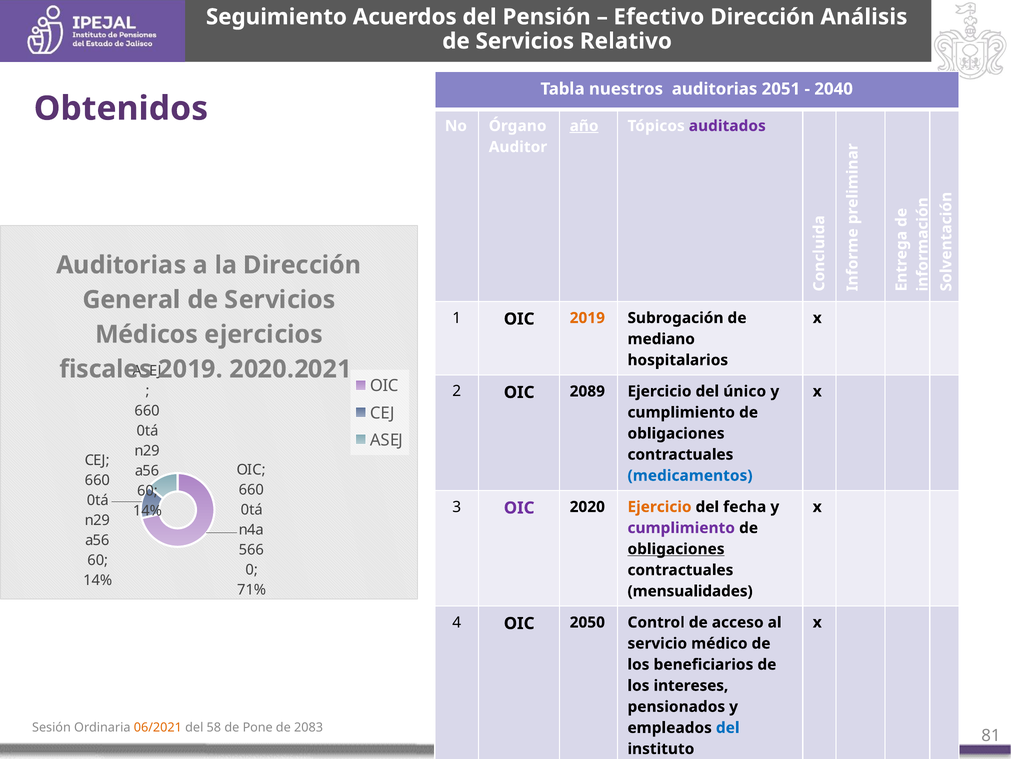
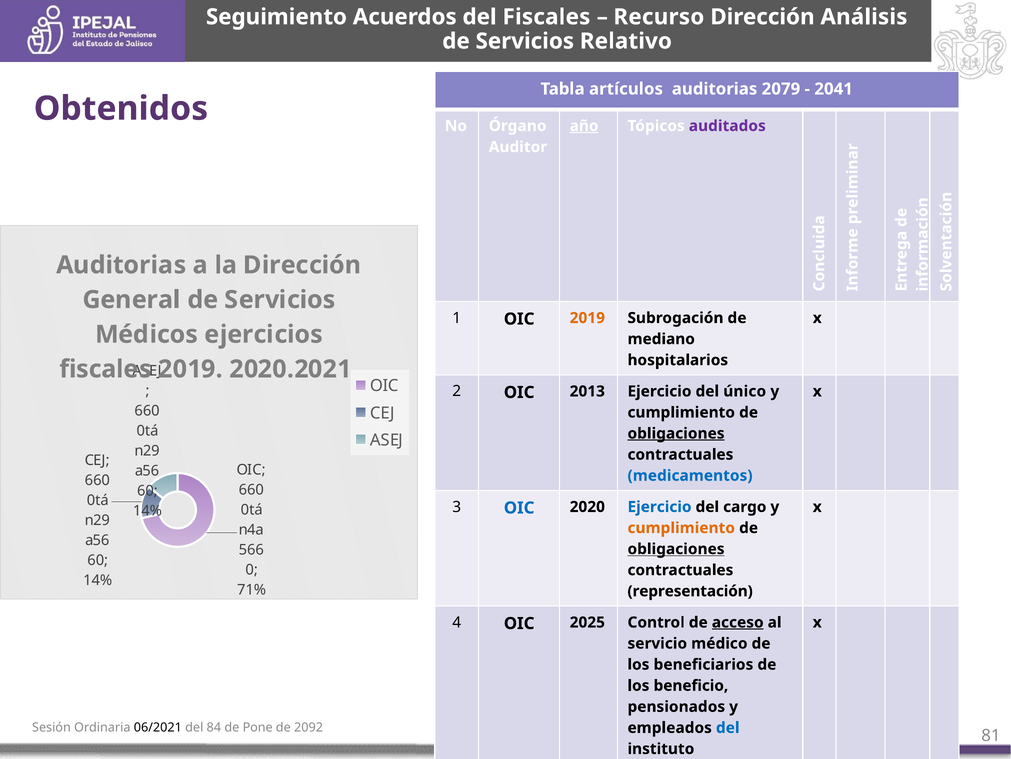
del Pensión: Pensión -> Fiscales (546, 17)
Efectivo: Efectivo -> Recurso (659, 17)
nuestros: nuestros -> artículos (626, 89)
2051: 2051 -> 2079 (781, 89)
2040: 2040 -> 2041 (834, 89)
2089: 2089 -> 2013 (587, 391)
obligaciones underline: none -> present (676, 433)
OIC colour: purple -> blue (519, 507)
Ejercicio colour: orange -> blue (660, 506)
fecha: fecha -> cargo (745, 506)
cumplimiento colour: purple -> orange (681, 527)
mensualidades: mensualidades -> representación (690, 591)
2050: 2050 -> 2025 (587, 622)
acceso underline: none -> present (738, 622)
intereses: intereses -> beneficio (691, 685)
06/2021 colour: orange -> black (158, 727)
58: 58 -> 84 (214, 727)
2083: 2083 -> 2092 (309, 727)
